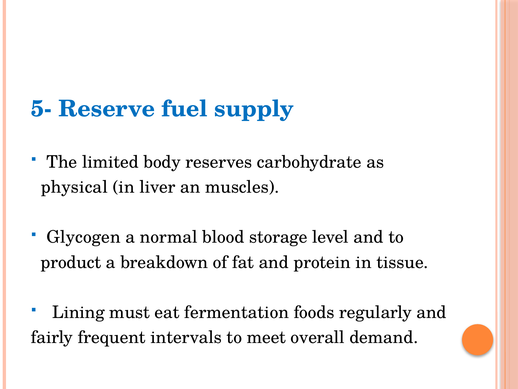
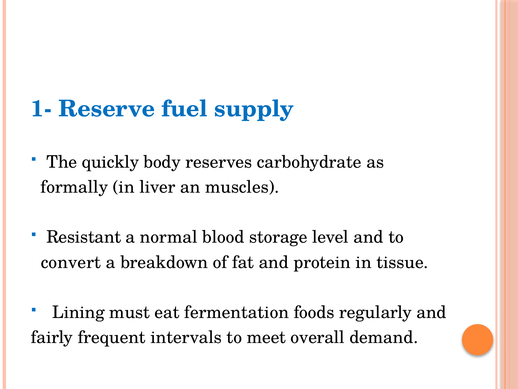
5-: 5- -> 1- (41, 109)
limited: limited -> quickly (110, 162)
physical: physical -> formally (74, 187)
Glycogen: Glycogen -> Resistant (84, 237)
product: product -> convert (71, 262)
